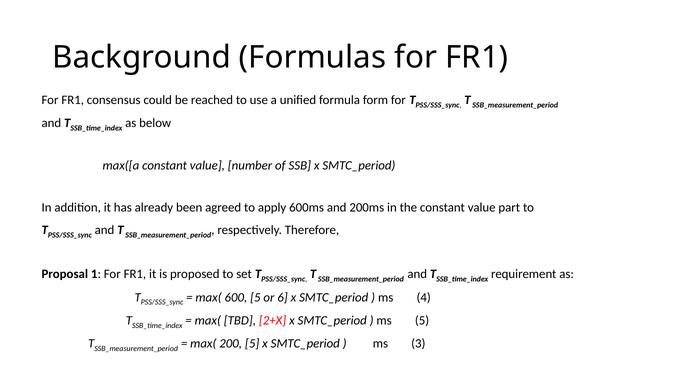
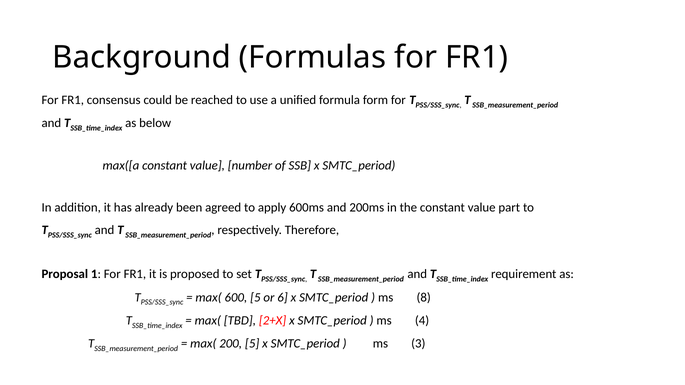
4: 4 -> 8 (424, 298)
ms 5: 5 -> 4 (422, 321)
